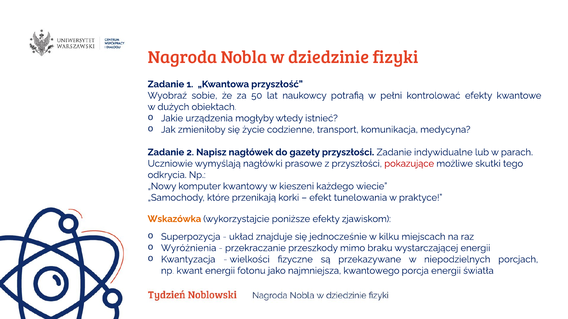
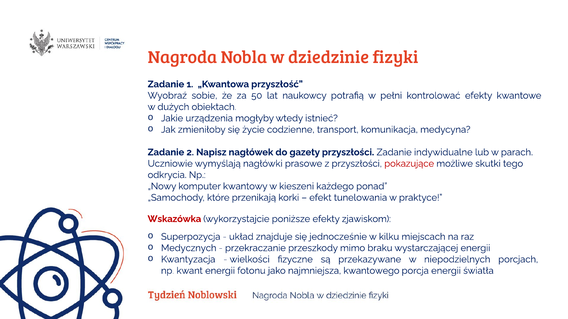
wiecie: wiecie -> ponad (372, 187)
Wskazówka colour: orange -> red (174, 219)
Wyróżnienia: Wyróżnienia -> Medycznych (189, 248)
